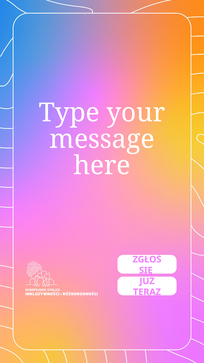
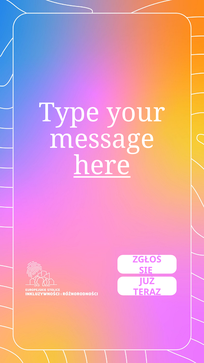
here underline: none -> present (102, 165)
